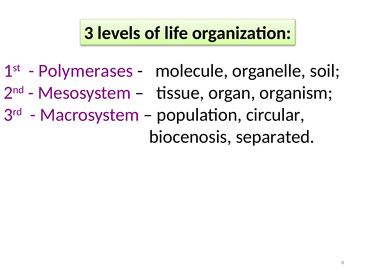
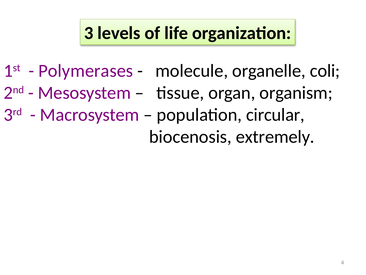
soil: soil -> coli (325, 71)
separated: separated -> extremely (275, 136)
